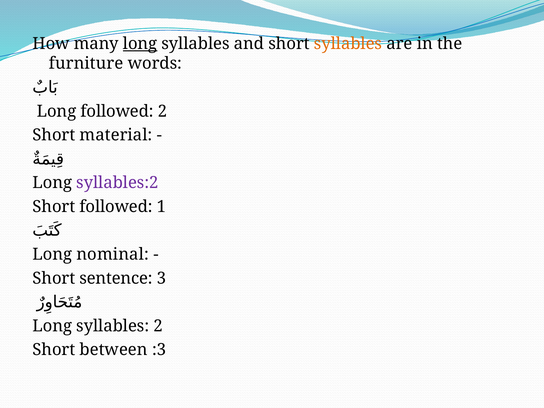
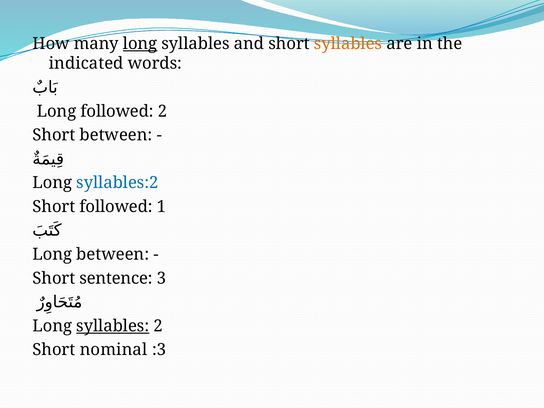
furniture: furniture -> indicated (86, 64)
Short material: material -> between (116, 135)
syllables:2 colour: purple -> blue (117, 183)
Long nominal: nominal -> between (113, 254)
syllables underline: none -> present (113, 326)
between: between -> nominal (114, 350)
